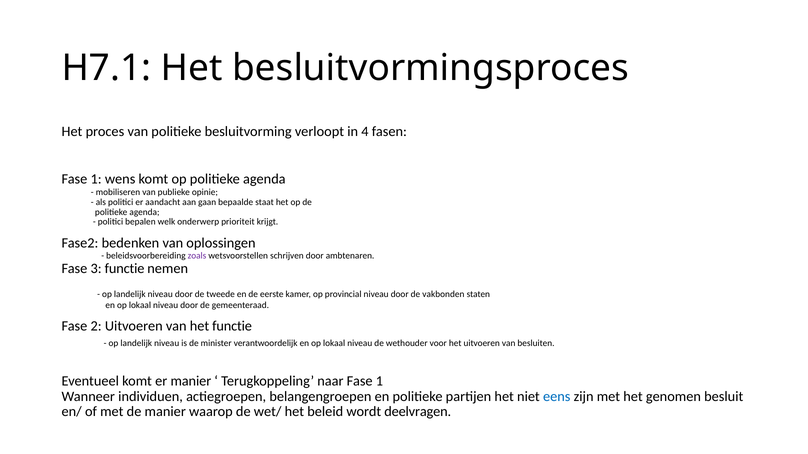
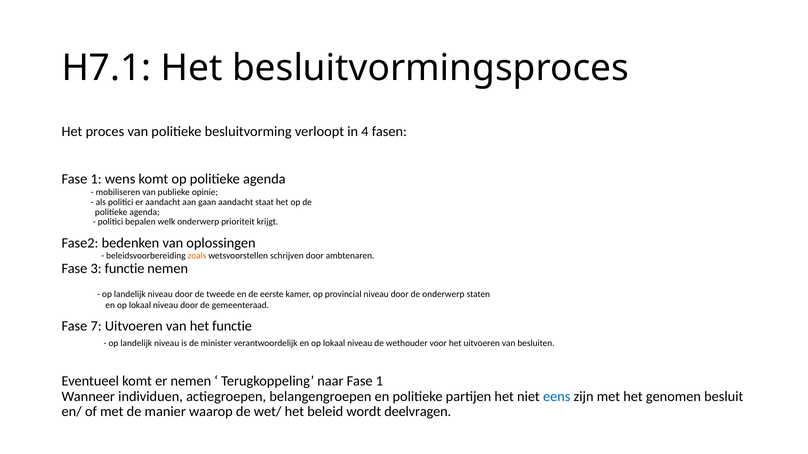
gaan bepaalde: bepaalde -> aandacht (236, 202)
zoals colour: purple -> orange (197, 256)
de vakbonden: vakbonden -> onderwerp (443, 294)
2: 2 -> 7 (96, 326)
er manier: manier -> nemen (191, 381)
